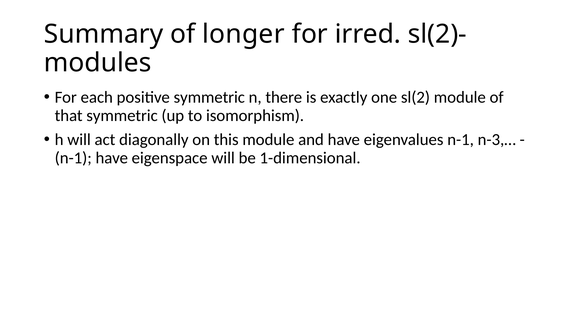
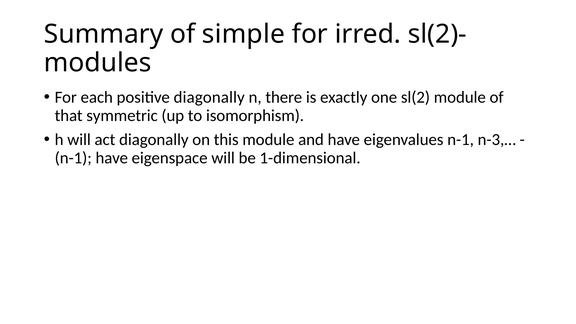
longer: longer -> simple (243, 34)
positive symmetric: symmetric -> diagonally (209, 97)
